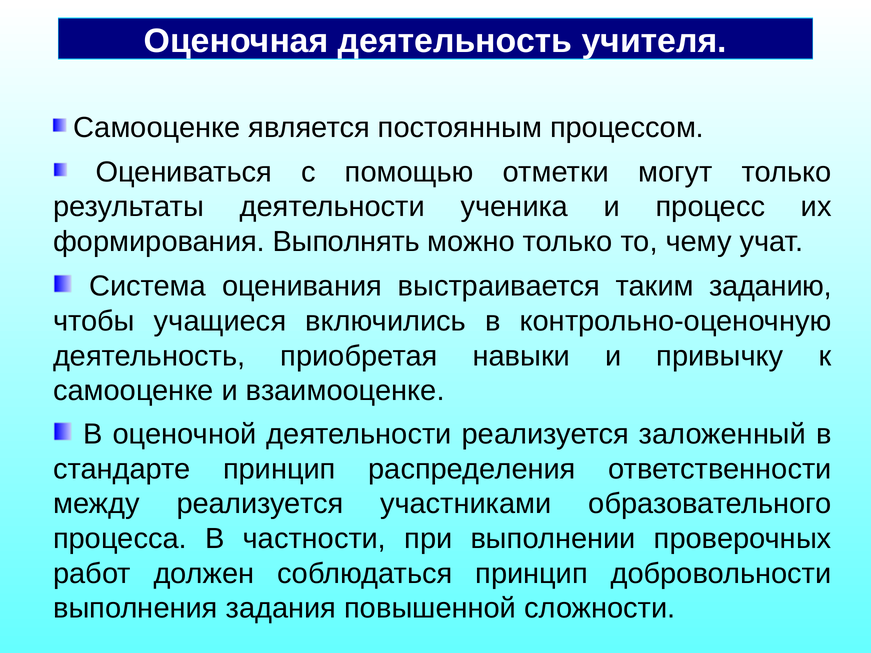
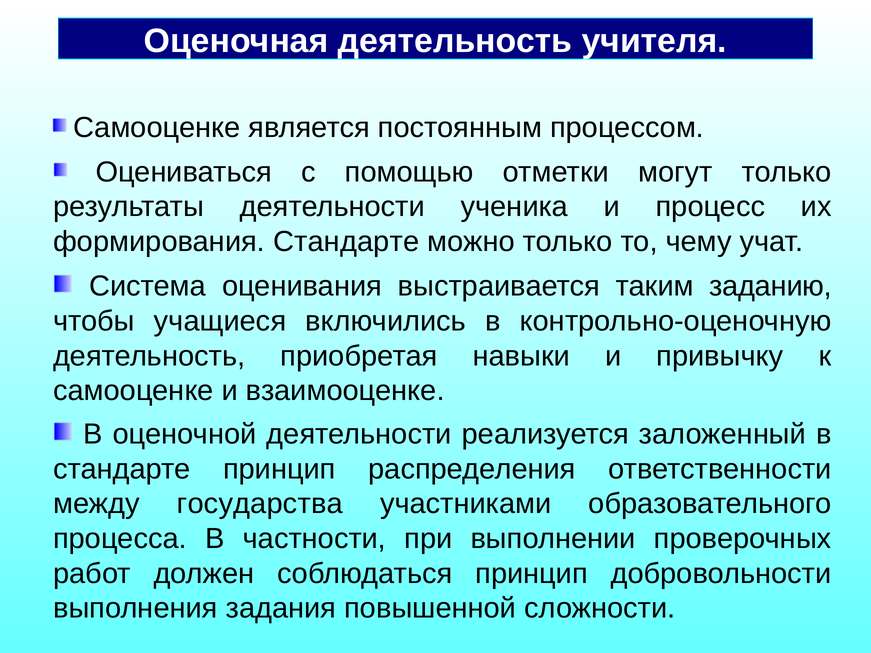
формирования Выполнять: Выполнять -> Стандарте (346, 242)
между реализуется: реализуется -> государства (260, 504)
